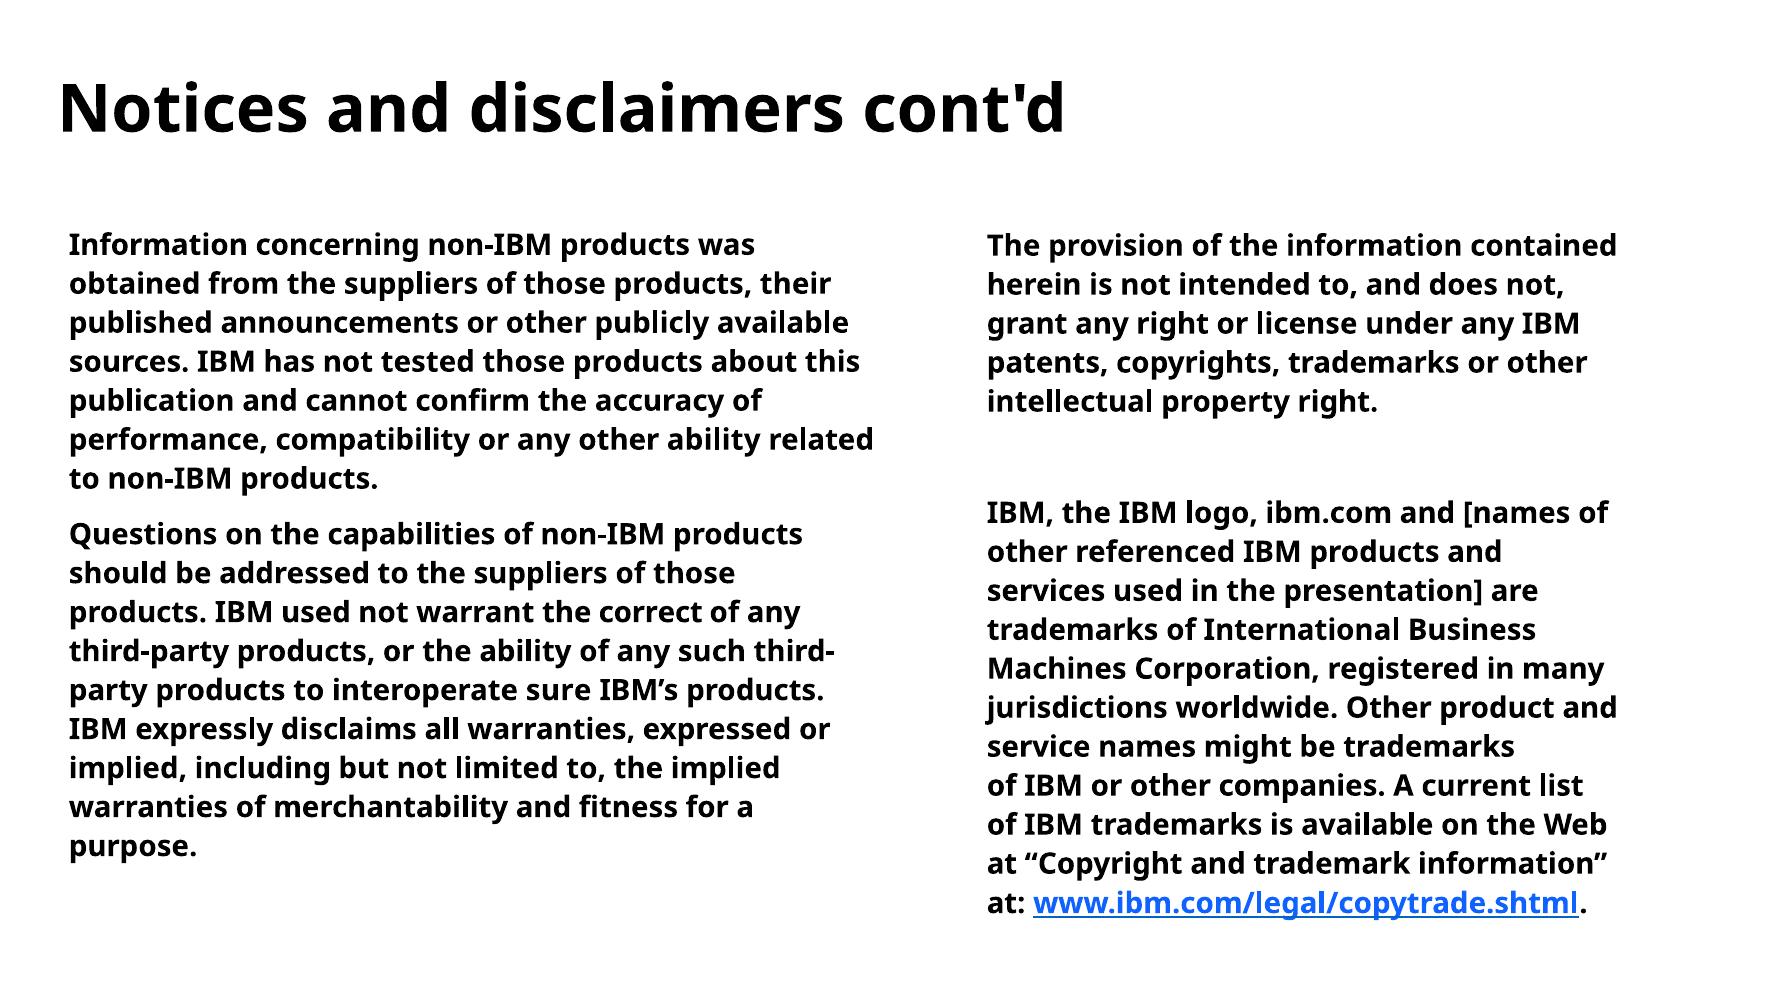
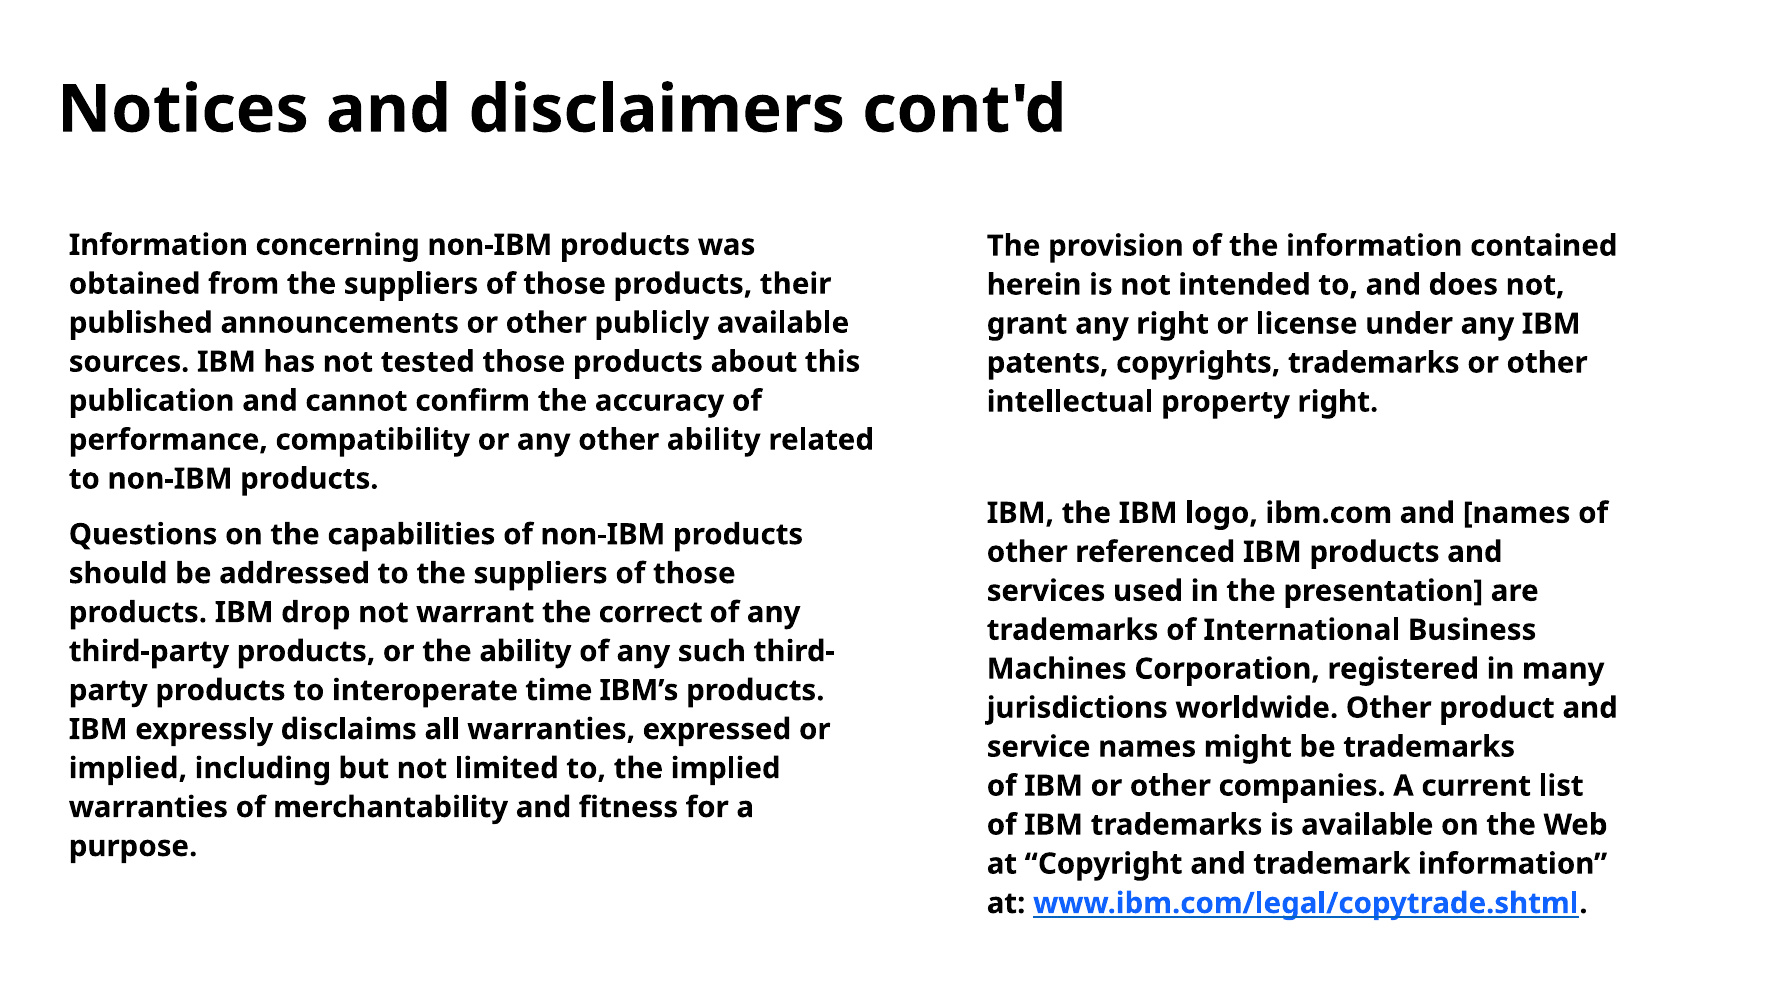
IBM used: used -> drop (316, 612)
sure: sure -> time (559, 690)
